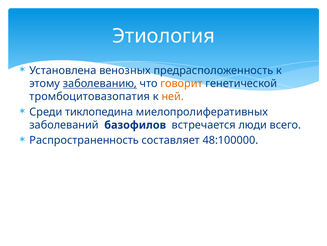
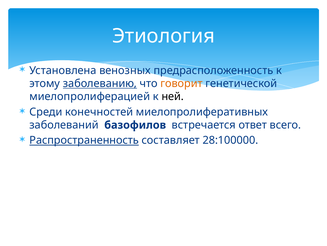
тромбоцитовазопатия: тромбоцитовазопатия -> миелопролиферацией (90, 96)
ней colour: orange -> black (173, 96)
тиклопедина: тиклопедина -> конечностей (99, 112)
люди: люди -> ответ (253, 125)
Распространенность underline: none -> present (84, 140)
48:100000: 48:100000 -> 28:100000 (230, 140)
